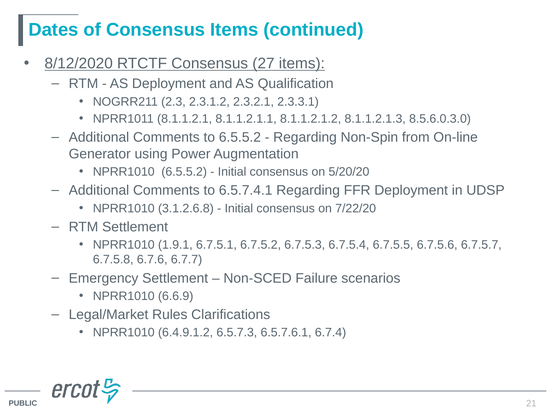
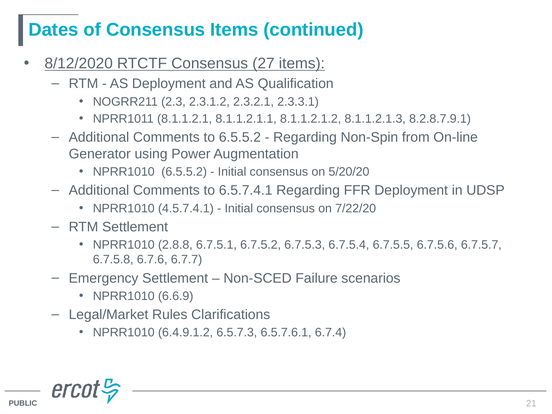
8.5.6.0.3.0: 8.5.6.0.3.0 -> 8.2.8.7.9.1 (440, 119)
3.1.2.6.8: 3.1.2.6.8 -> 4.5.7.4.1 (186, 208)
1.9.1: 1.9.1 -> 2.8.8 (175, 245)
